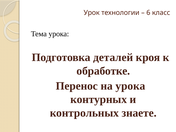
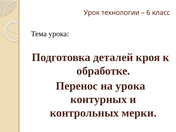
знаете: знаете -> мерки (139, 113)
